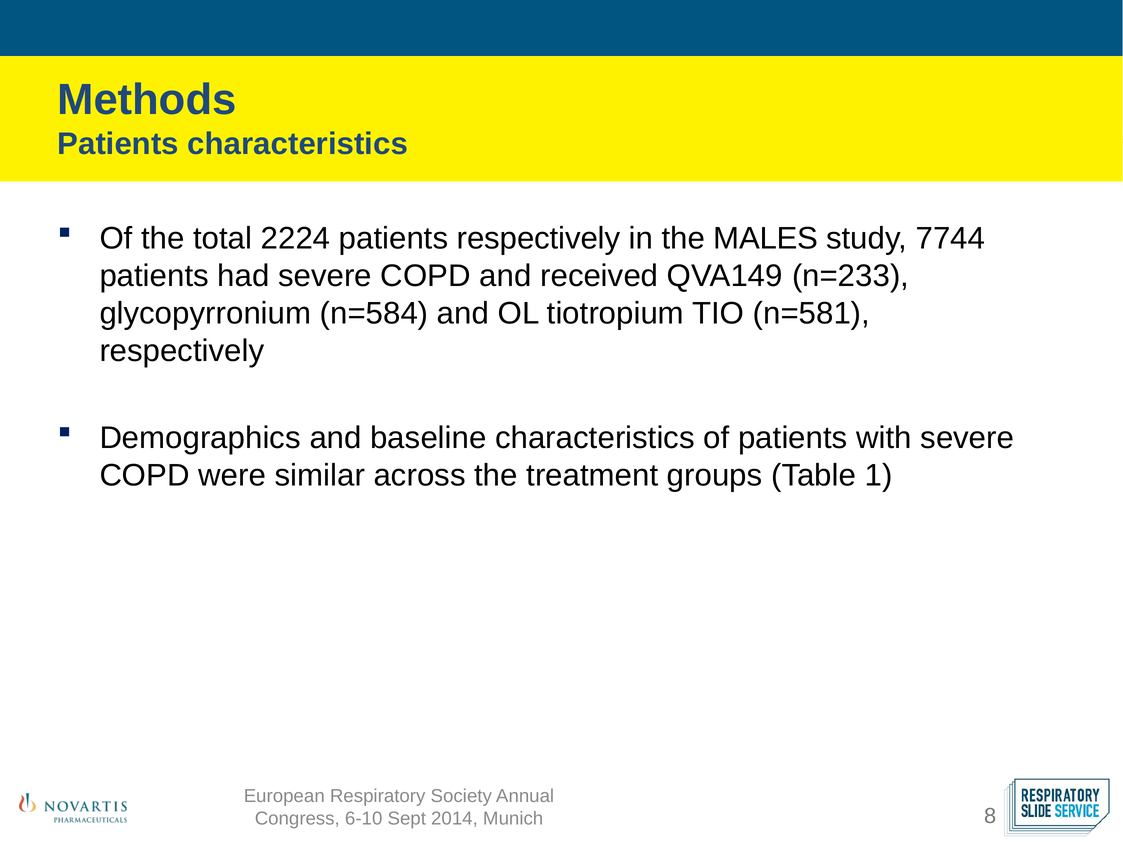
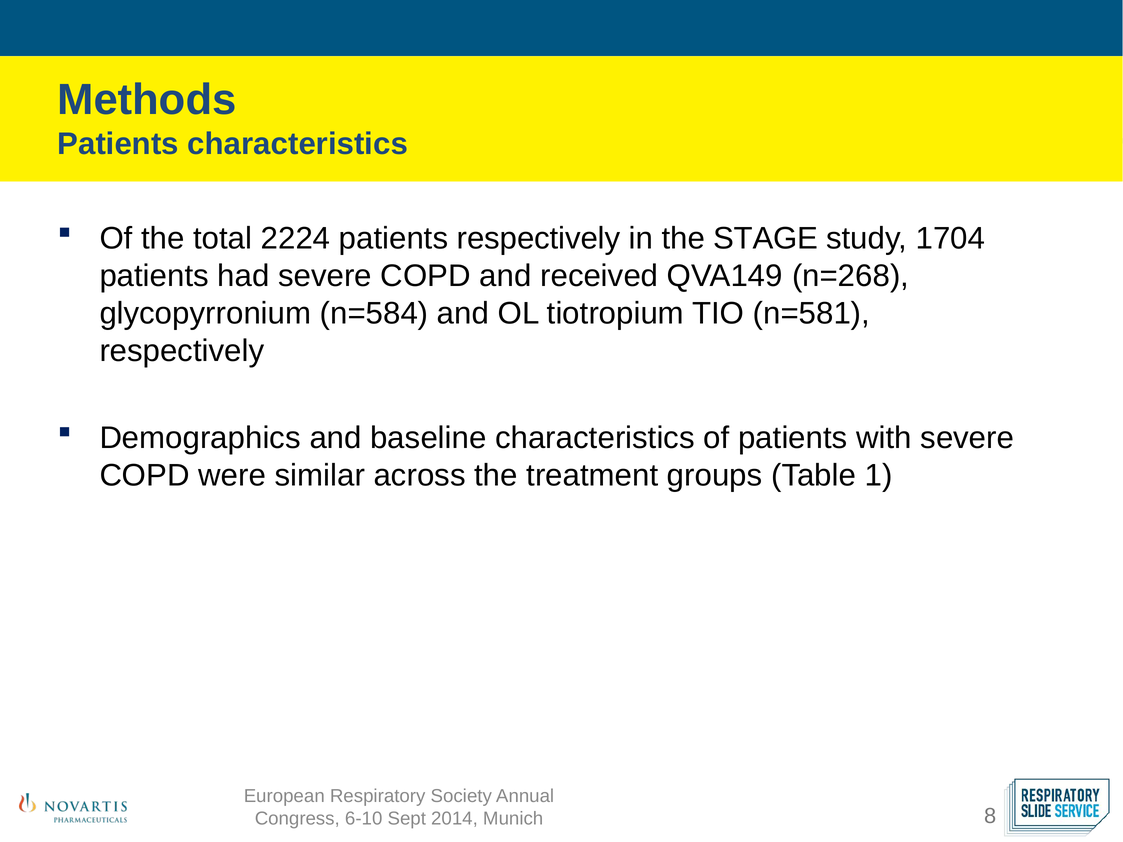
MALES: MALES -> STAGE (766, 239)
7744: 7744 -> 1704 (951, 239)
n=233: n=233 -> n=268 (851, 276)
